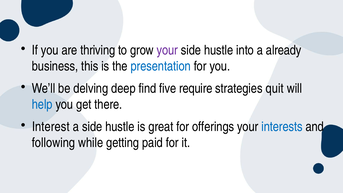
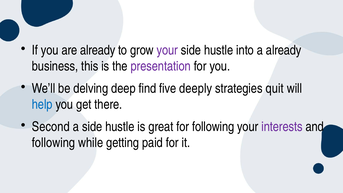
are thriving: thriving -> already (98, 50)
presentation colour: blue -> purple (161, 66)
require: require -> deeply (196, 88)
Interest: Interest -> Second (51, 127)
for offerings: offerings -> following (213, 127)
interests colour: blue -> purple (282, 127)
